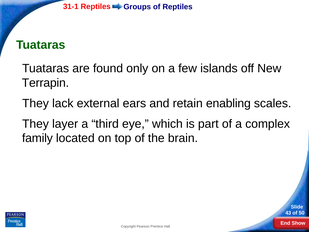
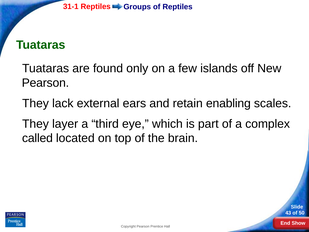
Terrapin: Terrapin -> Pearson (45, 83)
family: family -> called (37, 138)
